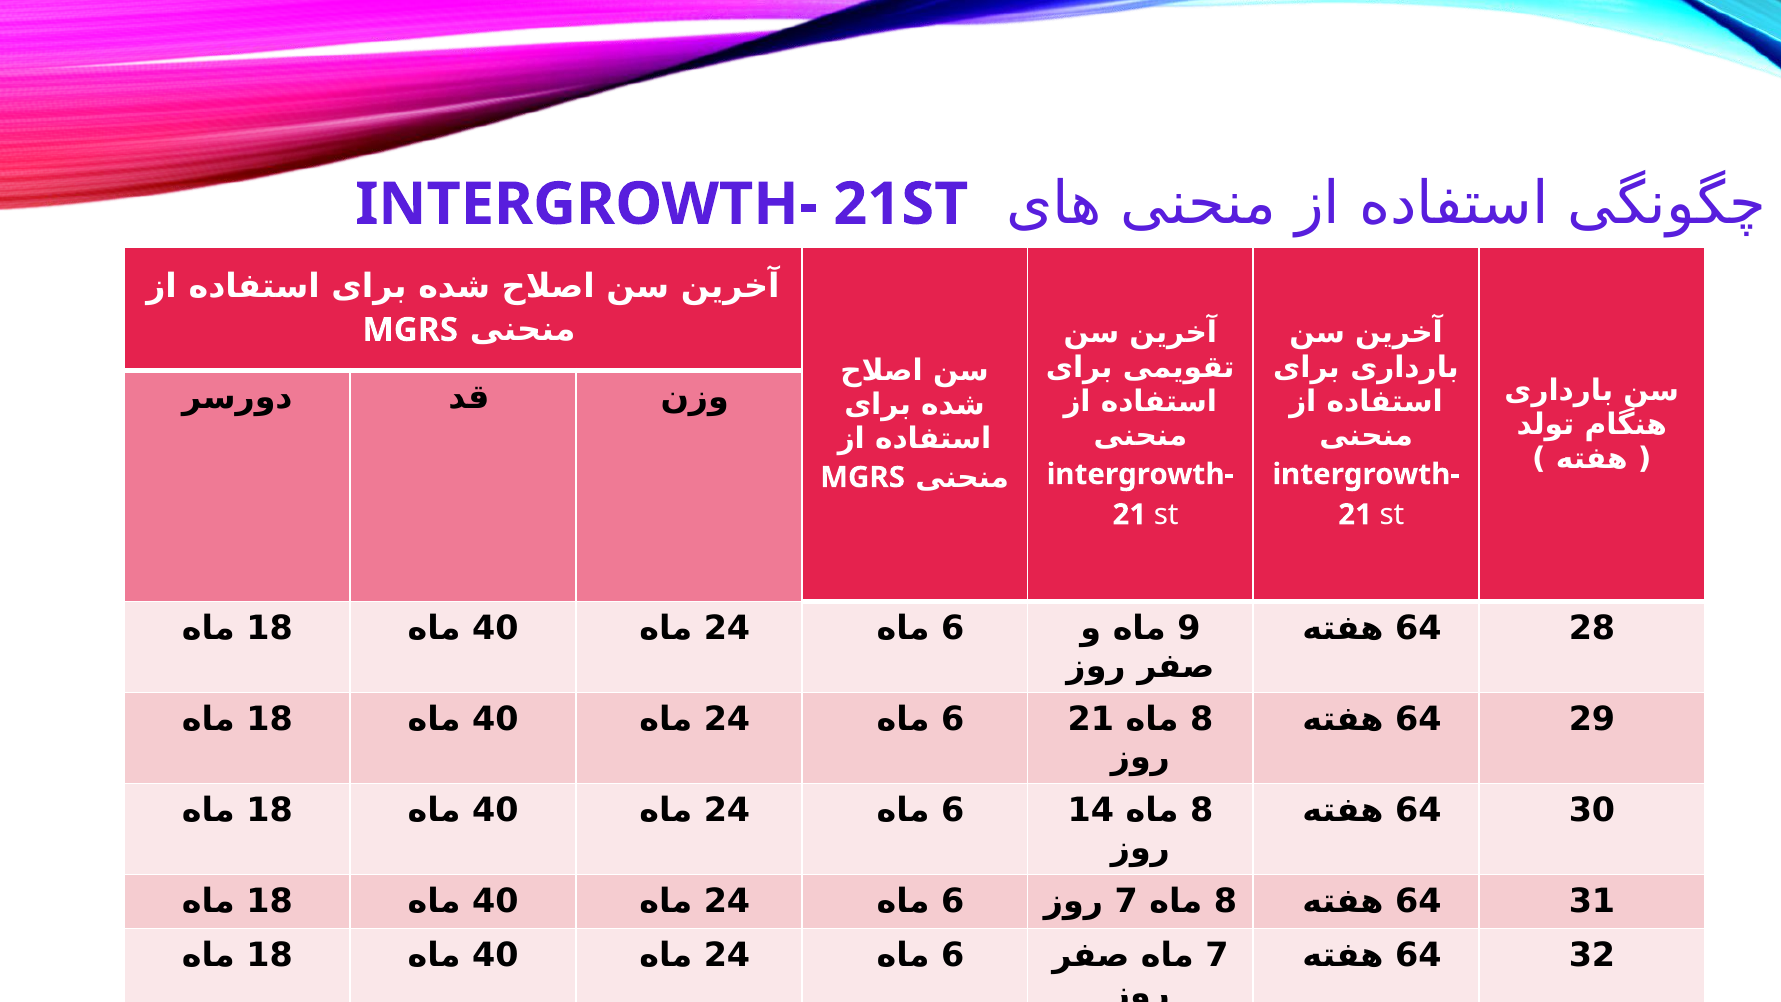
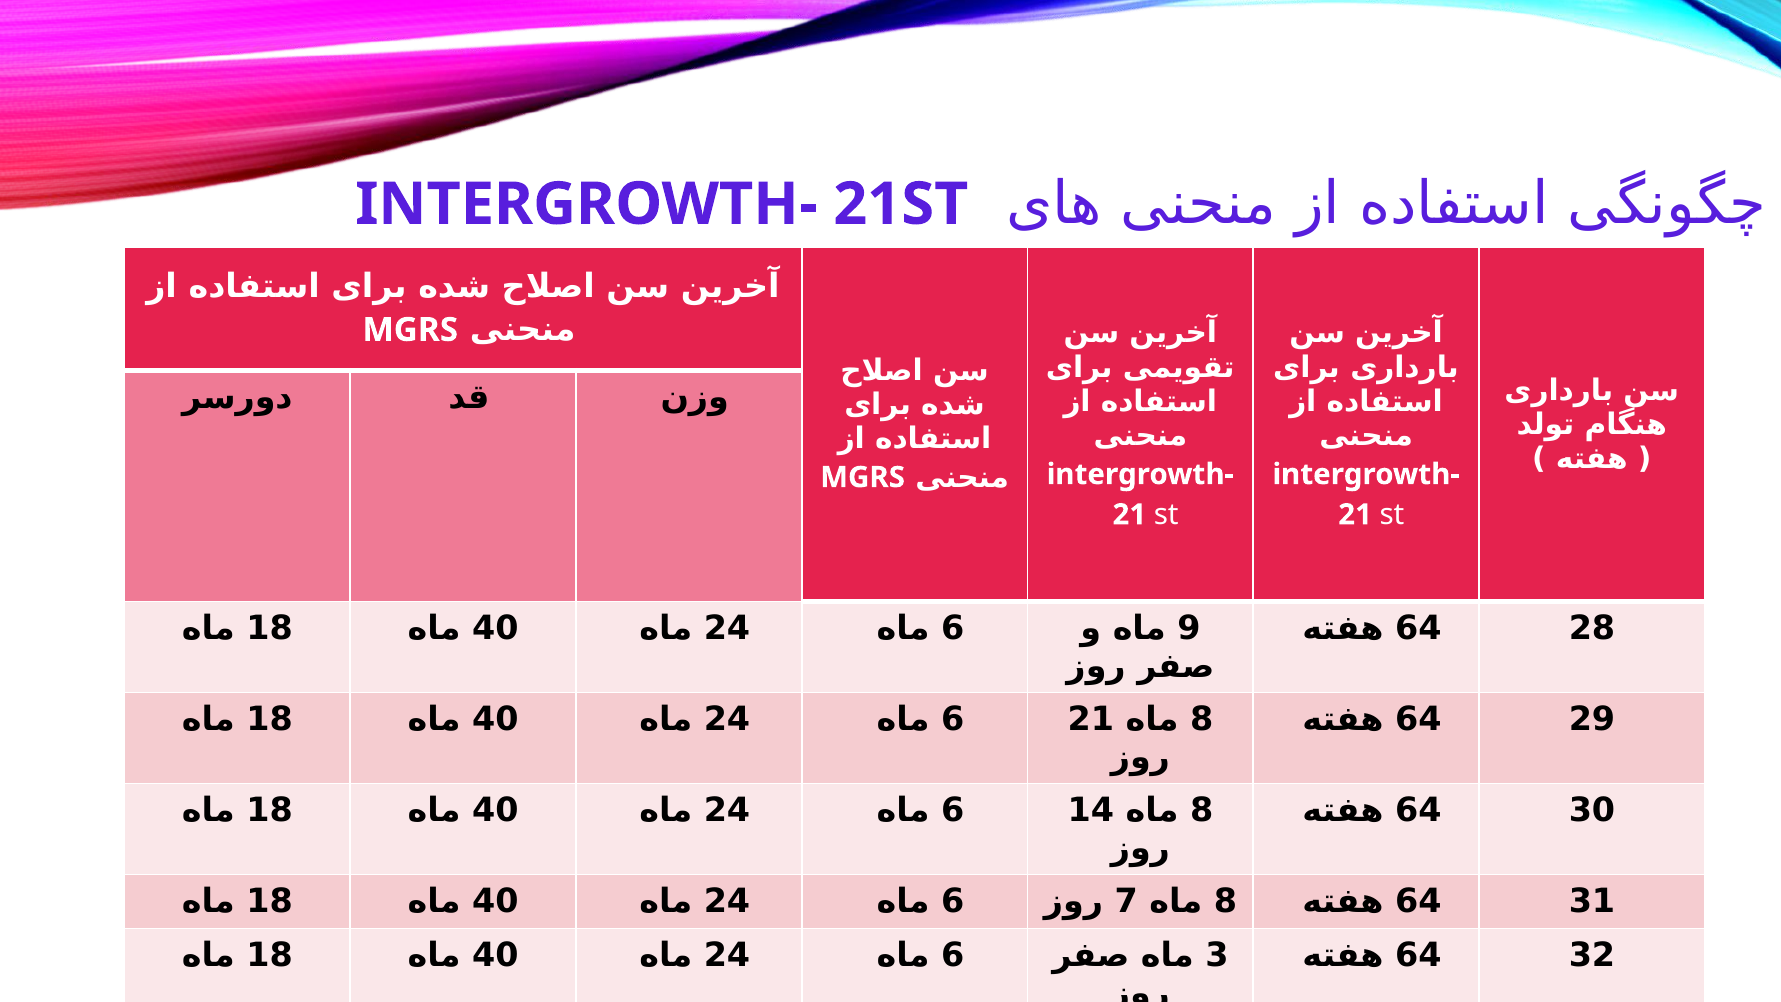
7: 7 -> 3 (1217, 955)
